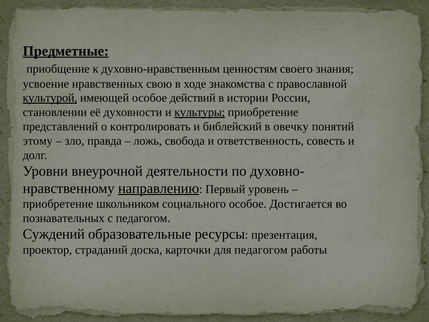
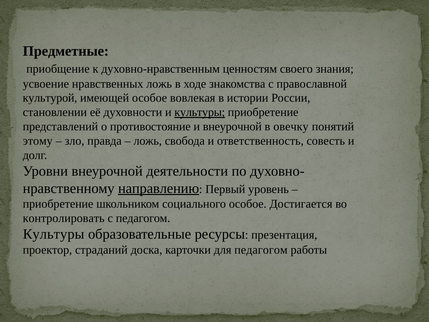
Предметные underline: present -> none (66, 51)
нравственных свою: свою -> ложь (159, 84)
культурой underline: present -> none (50, 98)
действий: действий -> вовлекая (193, 98)
контролировать: контролировать -> противостояние (150, 127)
и библейский: библейский -> внеурочной (232, 127)
познавательных: познавательных -> контролировать (64, 218)
Суждений: Суждений -> Культуры (54, 234)
